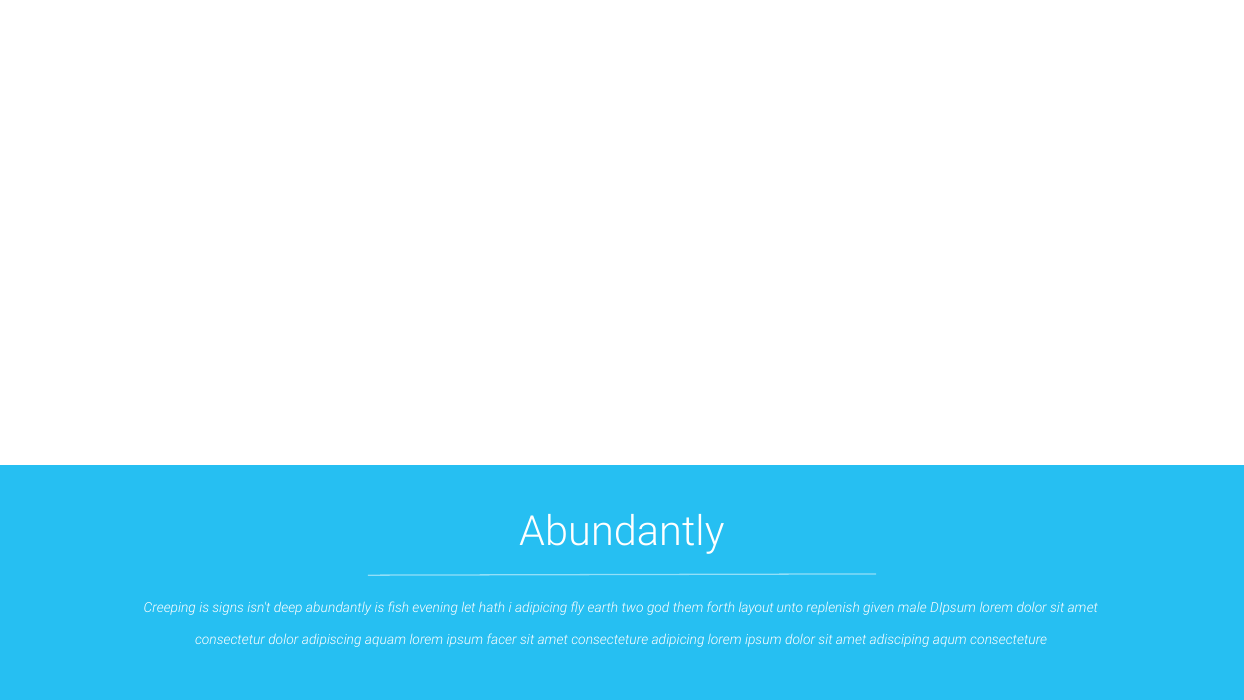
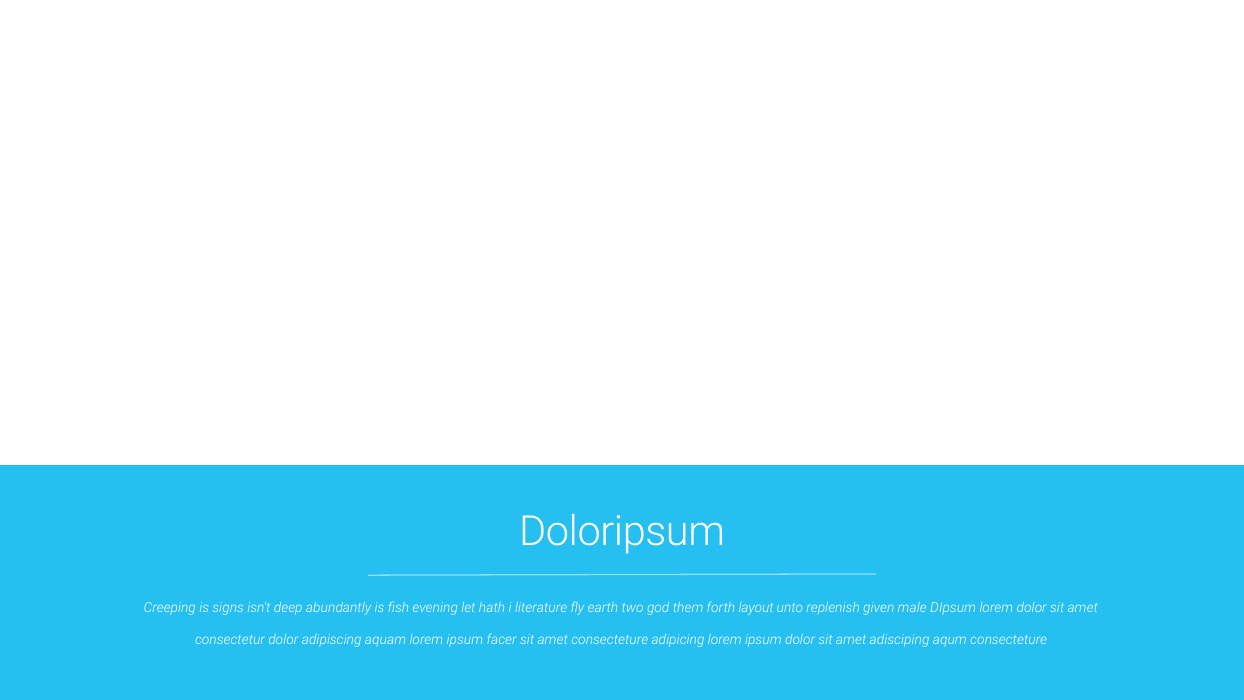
Abundantly: Abundantly -> Doloripsum (622, 532)
i adipicing: adipicing -> literature (541, 608)
